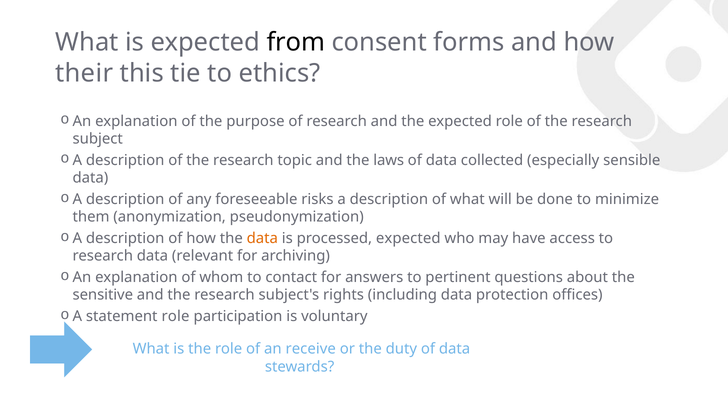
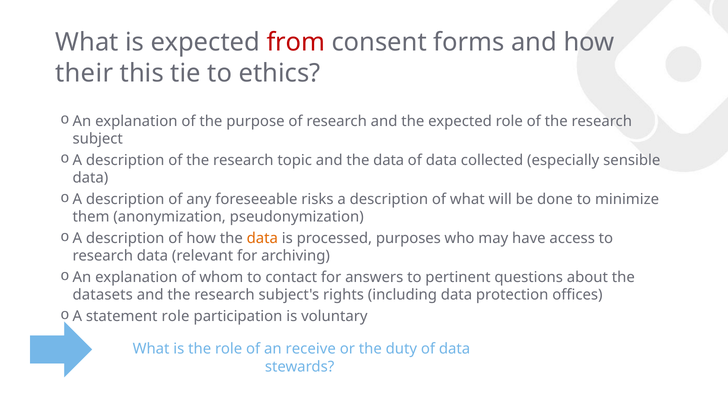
from colour: black -> red (296, 42)
and the laws: laws -> data (389, 160)
processed expected: expected -> purposes (408, 238)
sensitive: sensitive -> datasets (103, 295)
